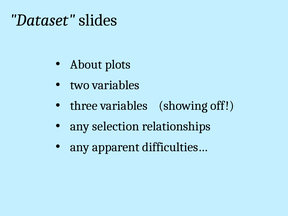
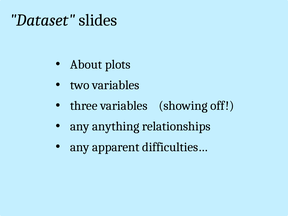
selection: selection -> anything (116, 126)
